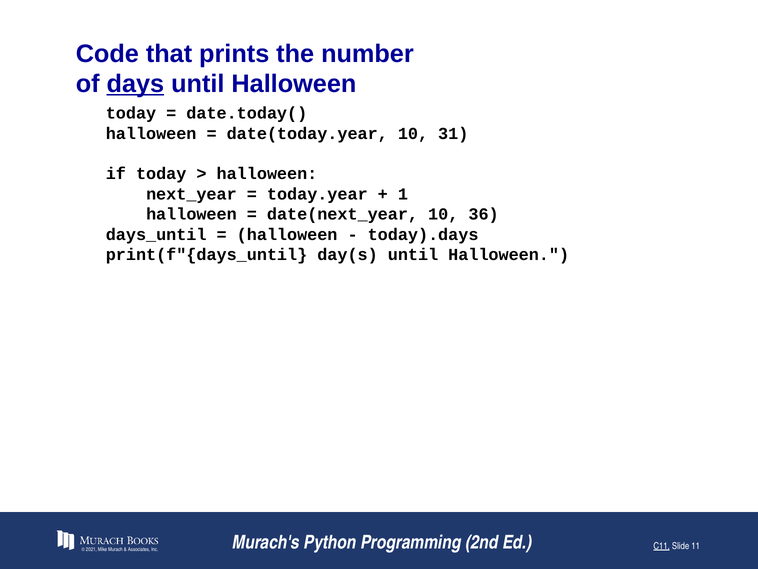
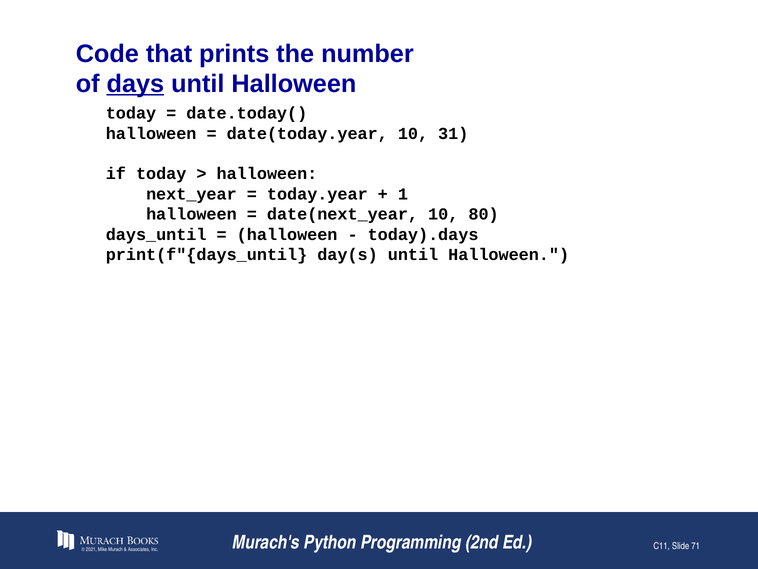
36: 36 -> 80 (484, 214)
C11 underline: present -> none (662, 545)
11: 11 -> 71 (696, 545)
